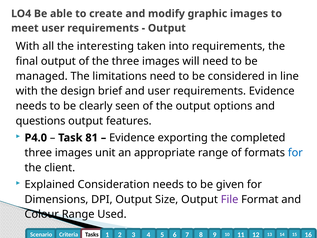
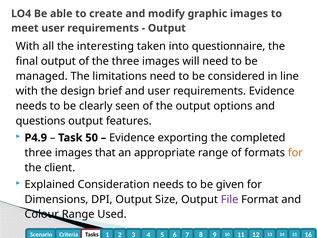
into requirements: requirements -> questionnaire (229, 46)
P4.0: P4.0 -> P4.9 (36, 138)
81: 81 -> 50 (92, 138)
unit: unit -> that (105, 153)
for colour: blue -> orange (295, 153)
